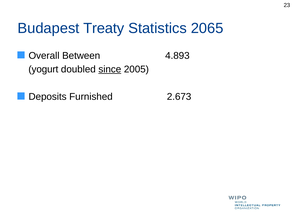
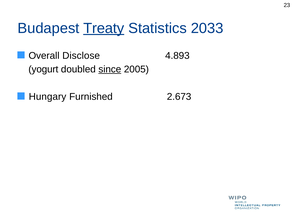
Treaty underline: none -> present (104, 28)
2065: 2065 -> 2033 (207, 28)
Between: Between -> Disclose (81, 56)
Deposits: Deposits -> Hungary (48, 97)
